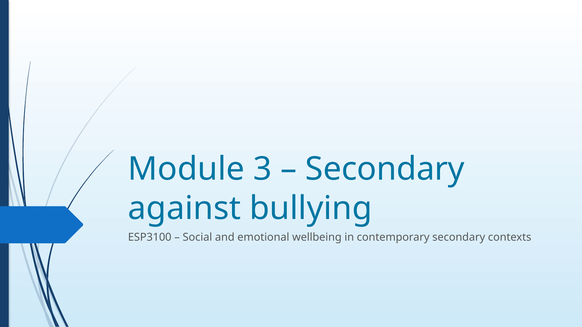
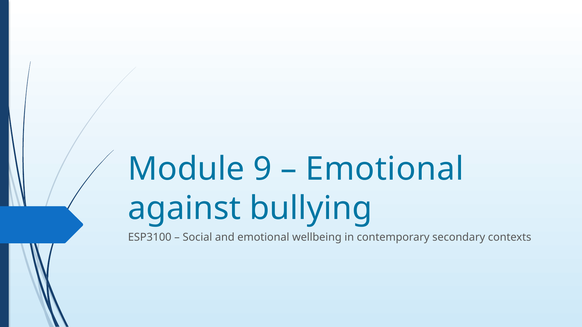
3: 3 -> 9 (263, 169)
Secondary: Secondary -> Emotional (385, 169)
